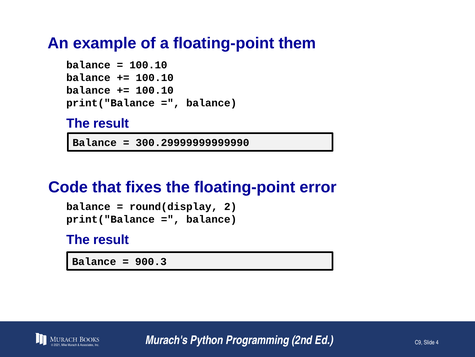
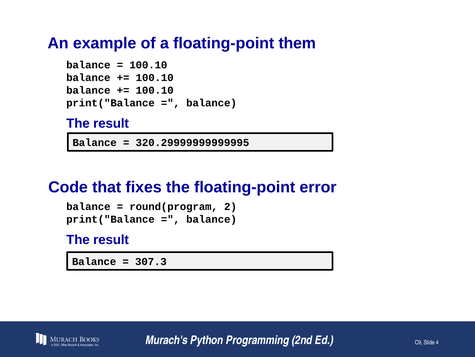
300.29999999999990: 300.29999999999990 -> 320.29999999999995 (192, 142)
round(display: round(display -> round(program (174, 206)
900.3: 900.3 -> 307.3 (151, 261)
